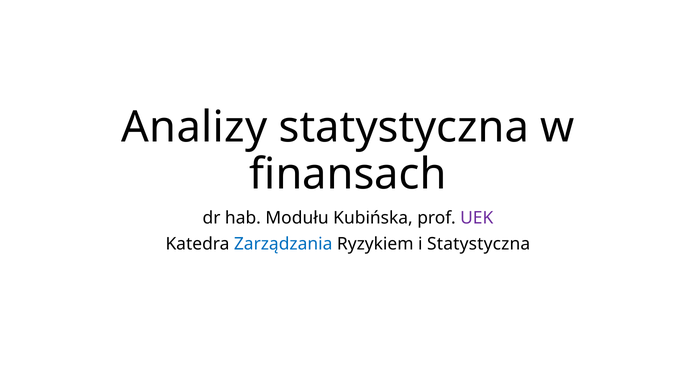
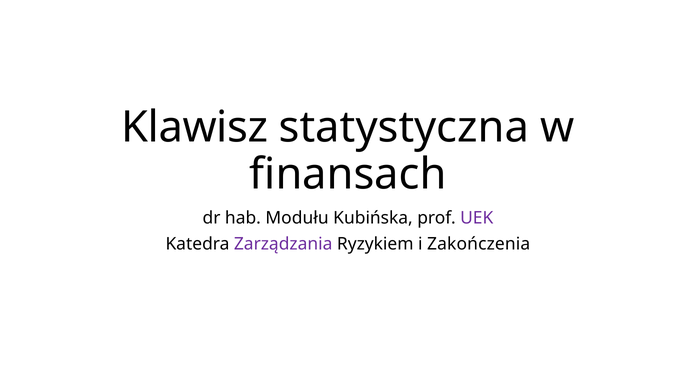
Analizy: Analizy -> Klawisz (195, 127)
Zarządzania colour: blue -> purple (283, 244)
i Statystyczna: Statystyczna -> Zakończenia (479, 244)
